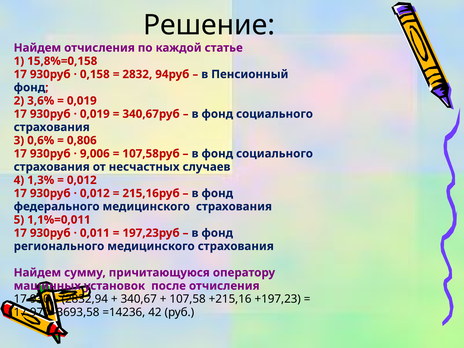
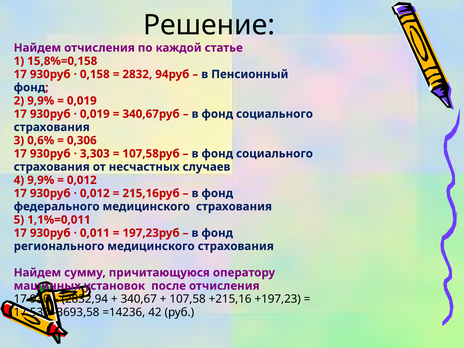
2 3,6%: 3,6% -> 9,9% (41, 101)
0,806: 0,806 -> 0,306 (82, 140)
9,006: 9,006 -> 3,303 (95, 154)
4 1,3%: 1,3% -> 9,9% (41, 180)
970: 970 -> 530 (40, 312)
